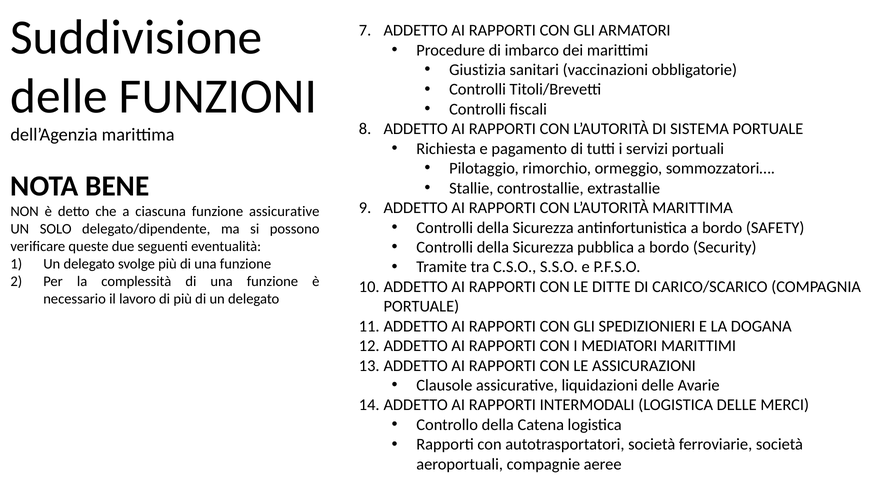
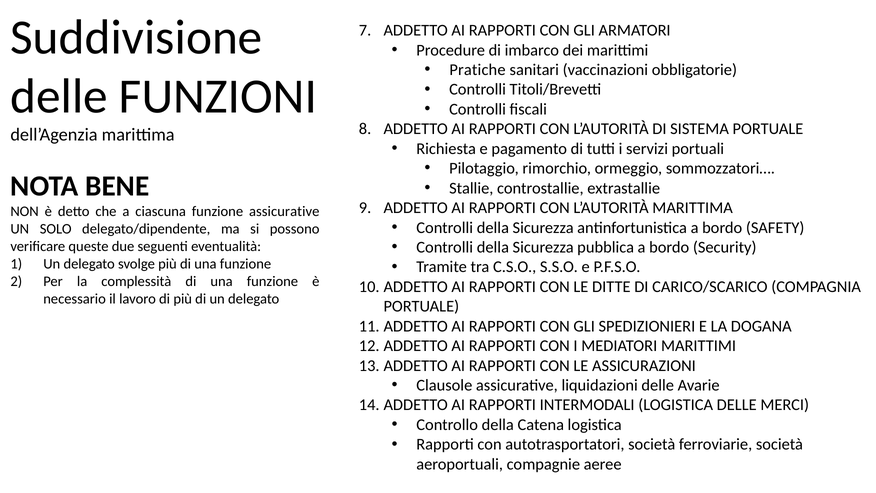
Giustizia: Giustizia -> Pratiche (477, 70)
